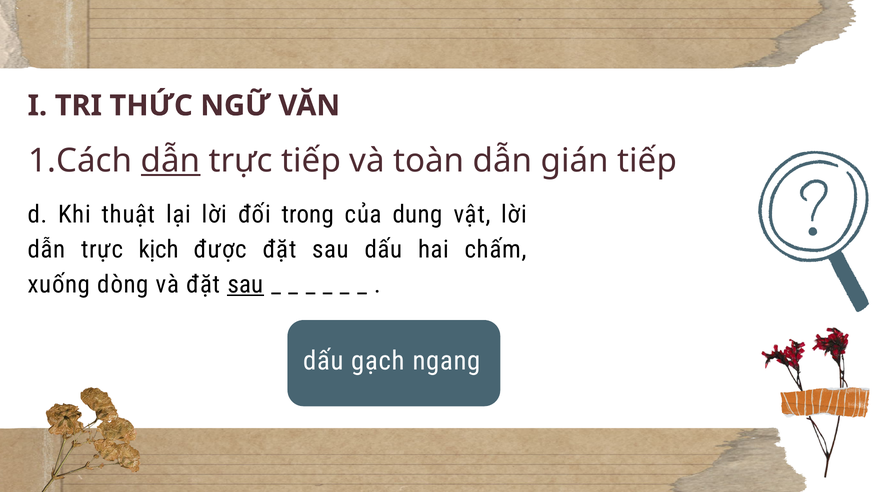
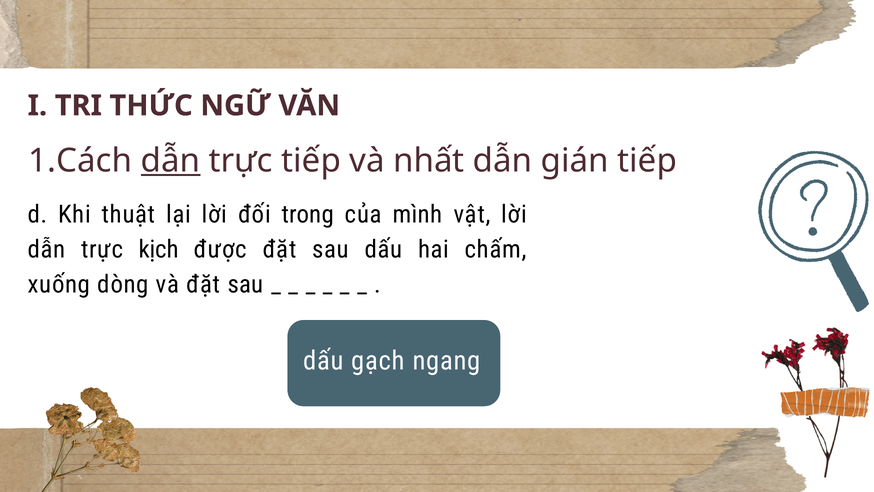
toàn: toàn -> nhất (429, 161)
dung: dung -> mình (418, 214)
sau underline: present -> none (245, 284)
